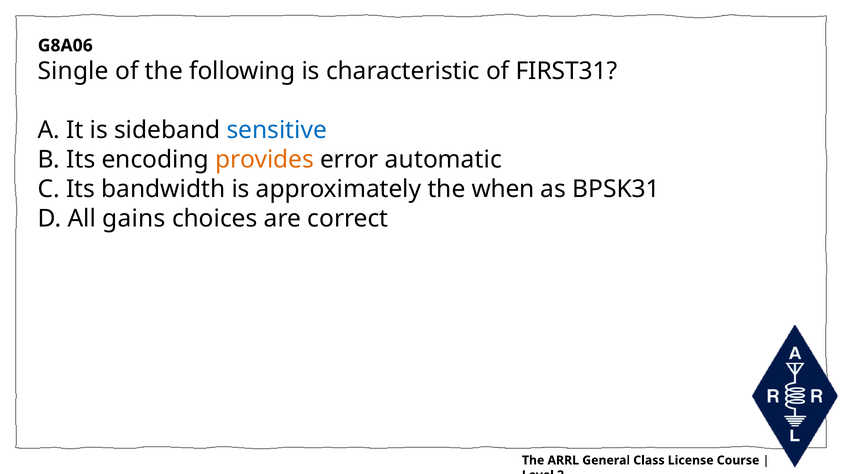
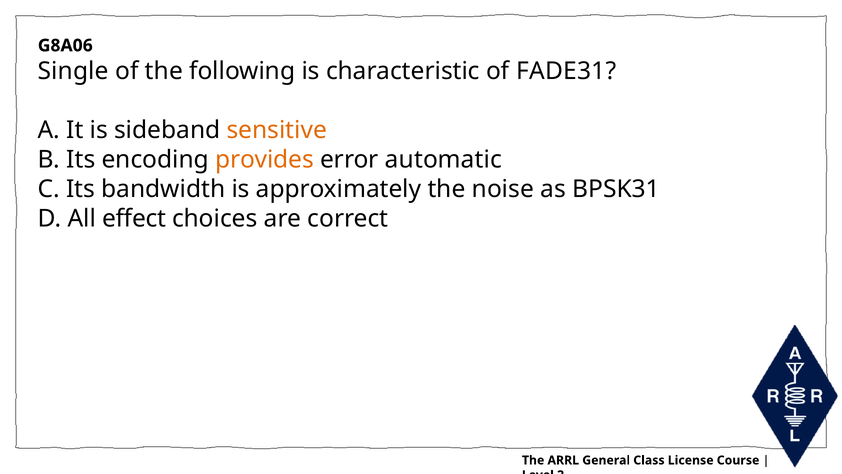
FIRST31: FIRST31 -> FADE31 (566, 71)
sensitive colour: blue -> orange (277, 130)
when: when -> noise (503, 189)
gains: gains -> effect (134, 219)
